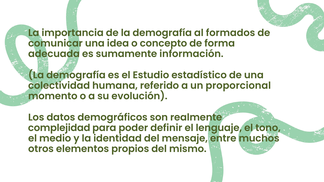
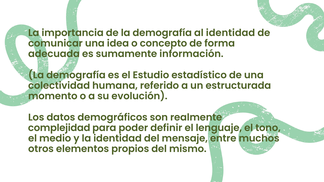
al formados: formados -> identidad (231, 33)
proporcional: proporcional -> estructurada (238, 86)
